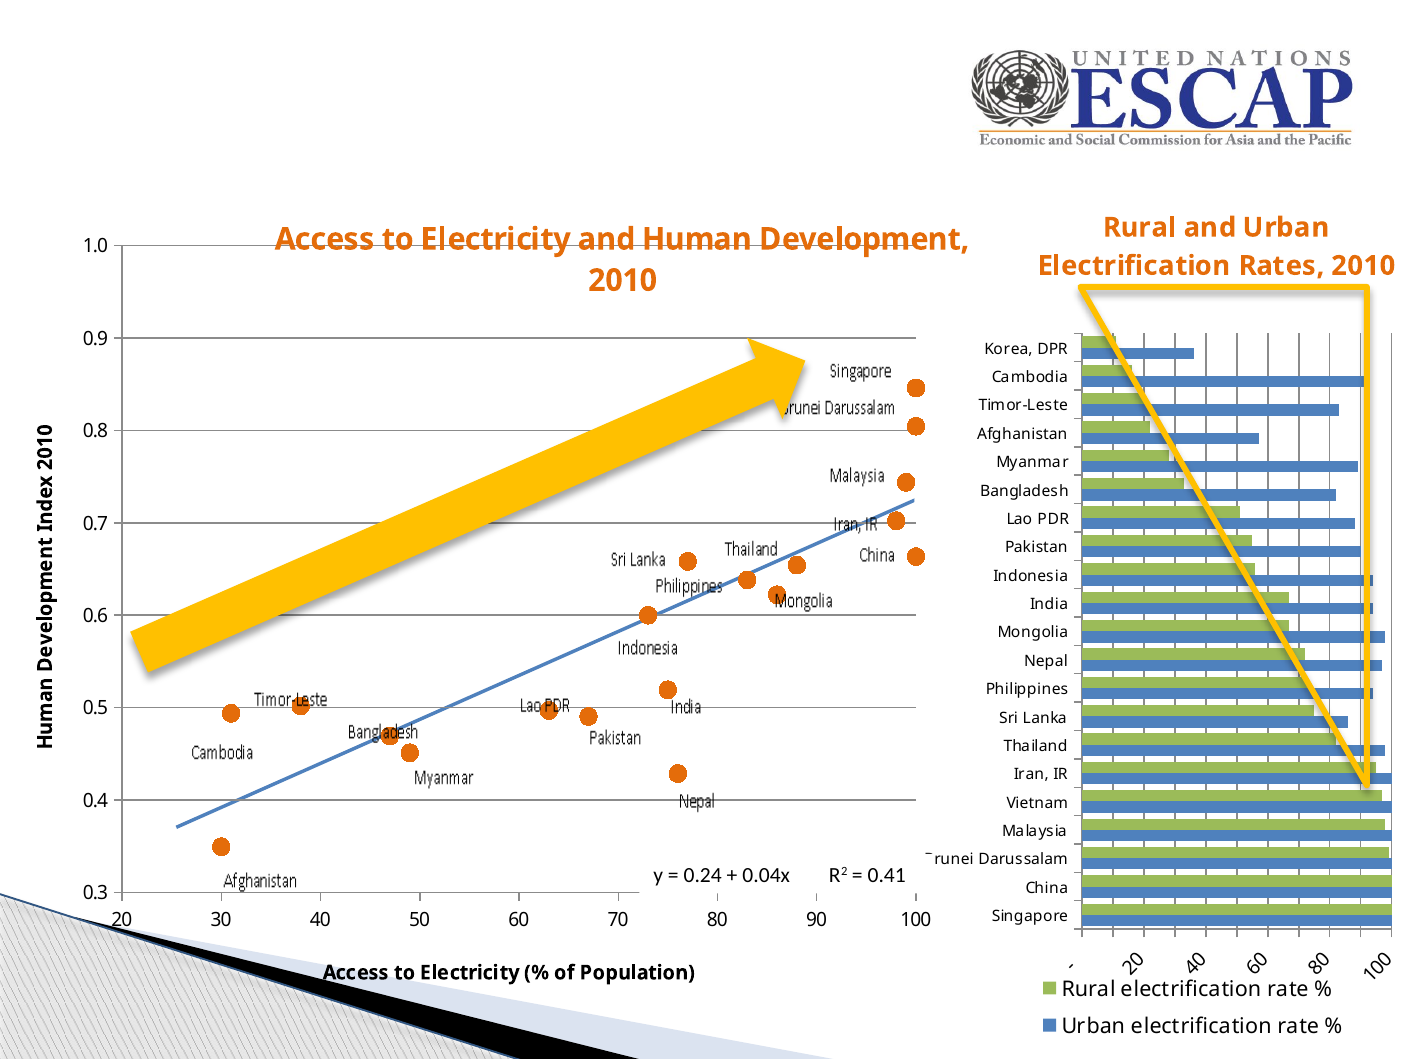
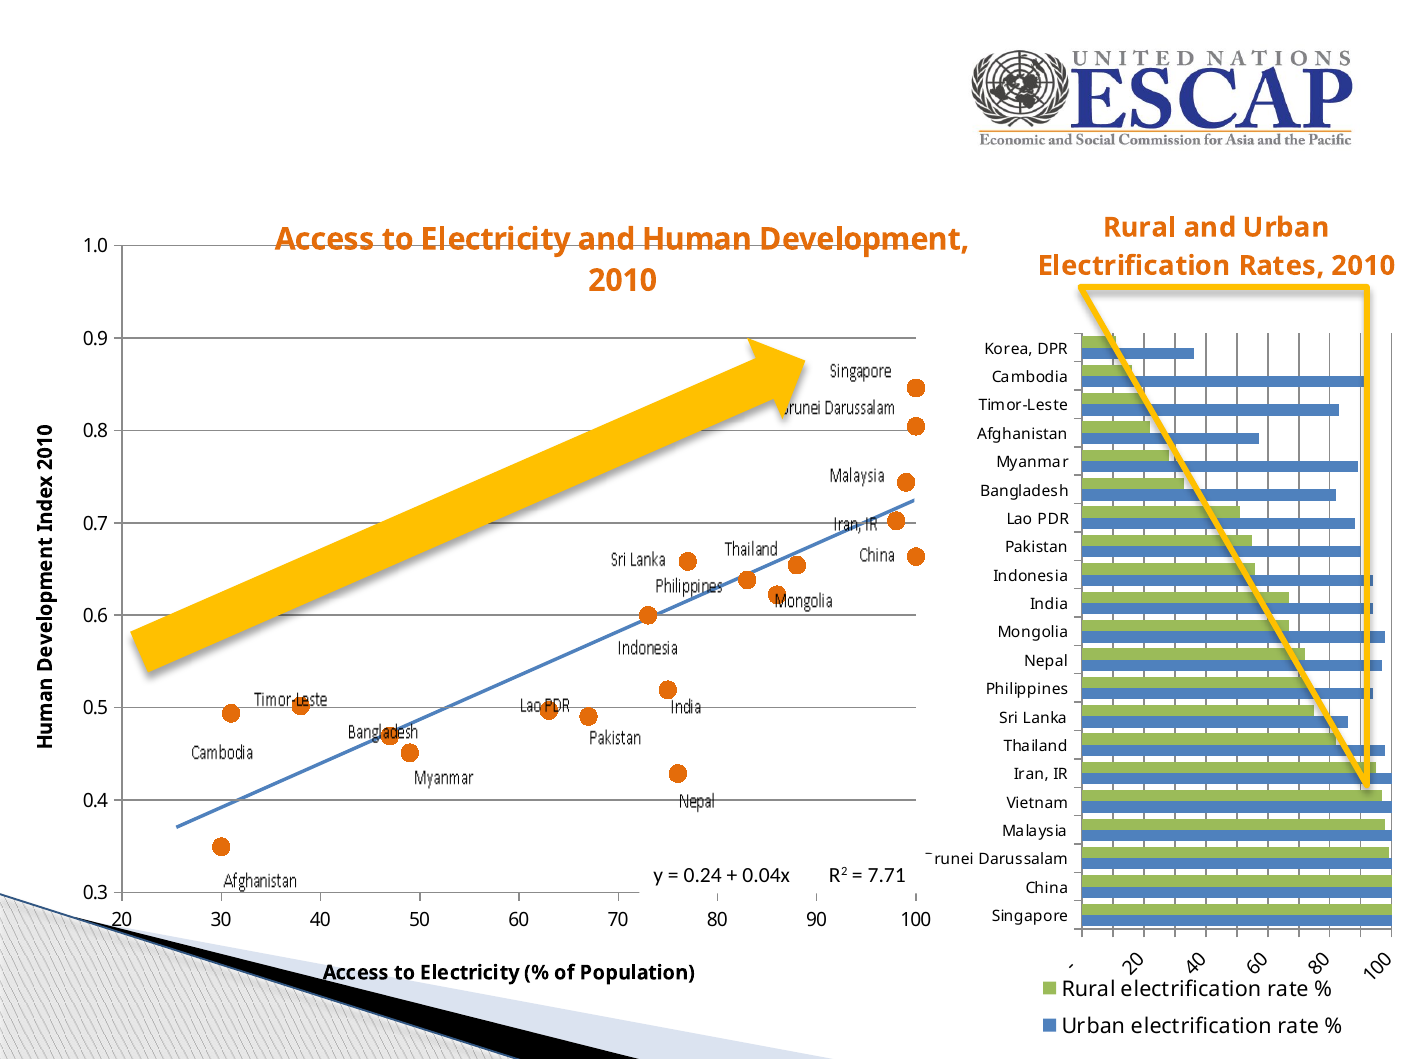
0.41: 0.41 -> 7.71 (887, 875)
